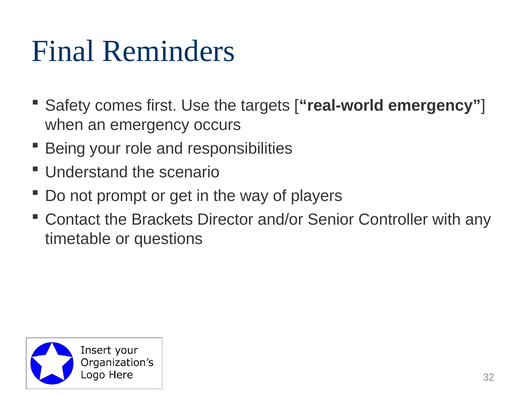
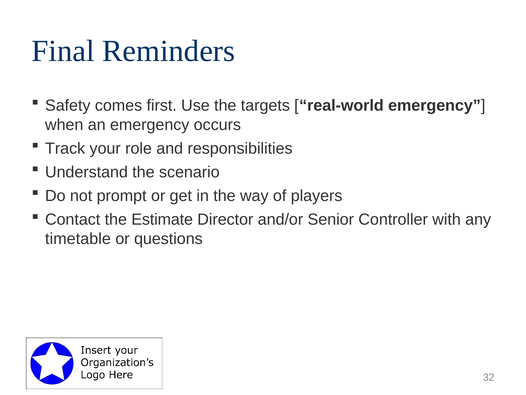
Being: Being -> Track (65, 148)
Brackets: Brackets -> Estimate (162, 219)
